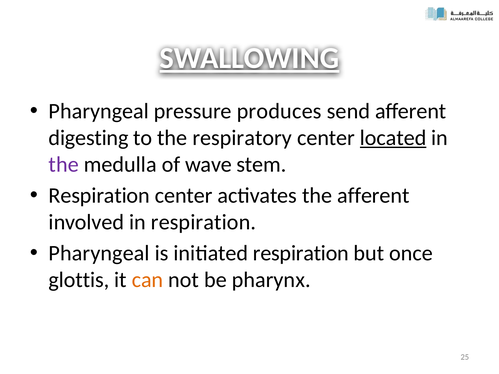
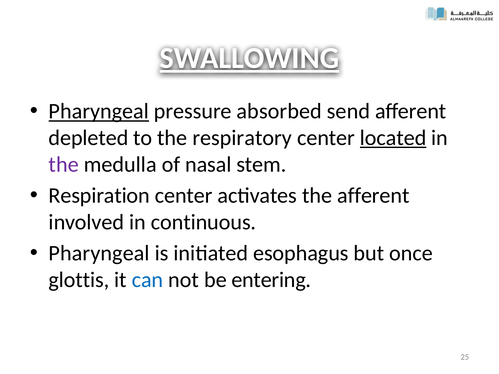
Pharyngeal underline: none -> present (99, 111)
produces: produces -> absorbed (279, 111)
digesting: digesting -> depleted (89, 138)
wave: wave -> nasal (208, 165)
in respiration: respiration -> continuous (204, 222)
initiated respiration: respiration -> esophagus (301, 253)
can colour: orange -> blue (147, 280)
pharynx: pharynx -> entering (271, 280)
